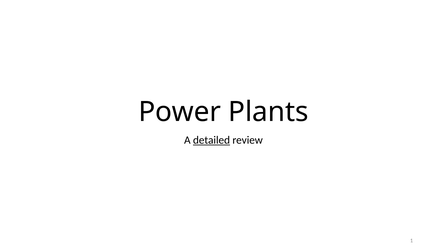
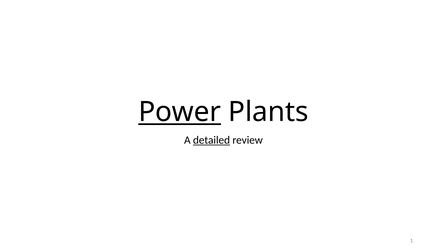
Power underline: none -> present (180, 112)
